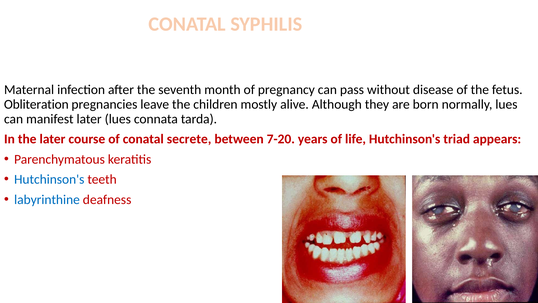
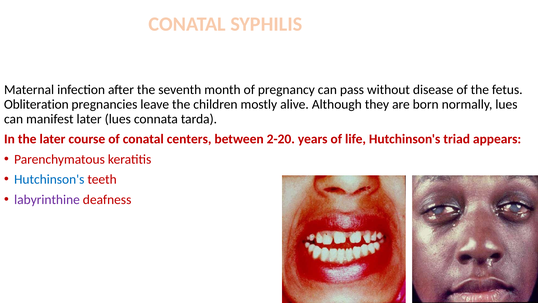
secrete: secrete -> centers (189, 139)
7-20: 7-20 -> 2-20 (281, 139)
labyrinthine colour: blue -> purple (47, 199)
